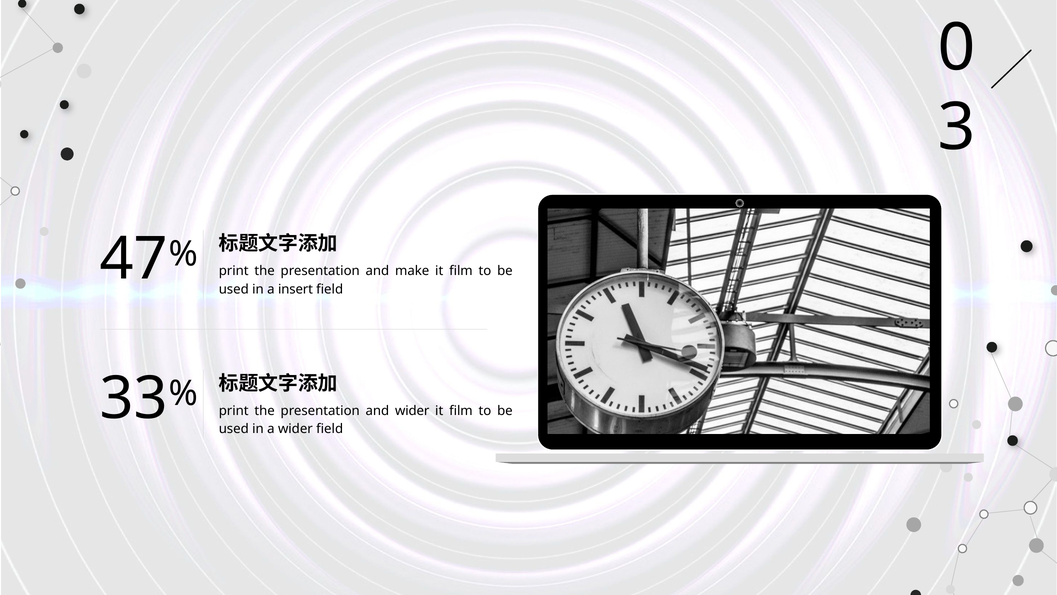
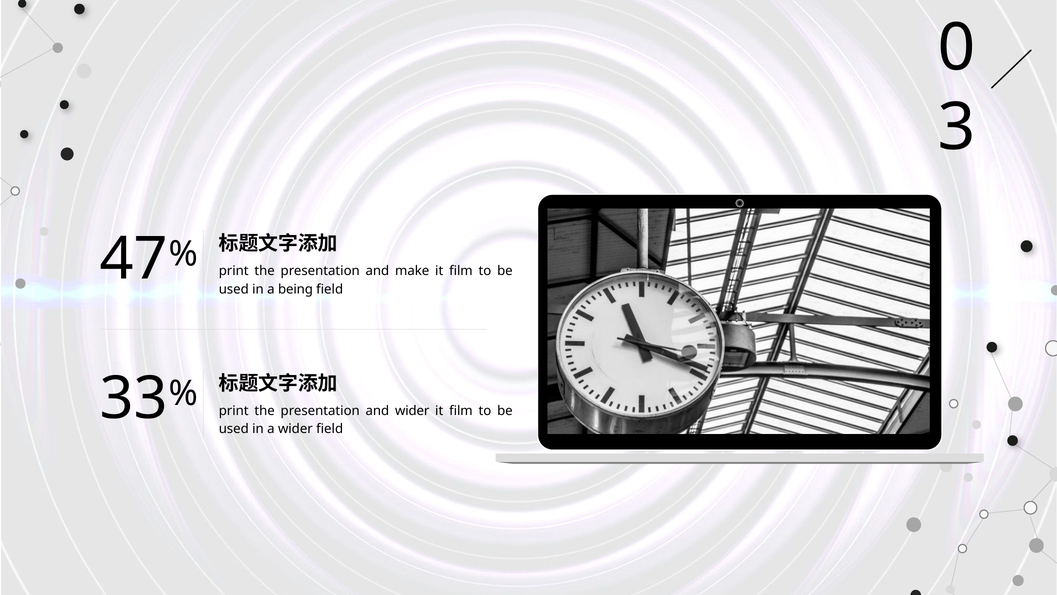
insert: insert -> being (295, 289)
